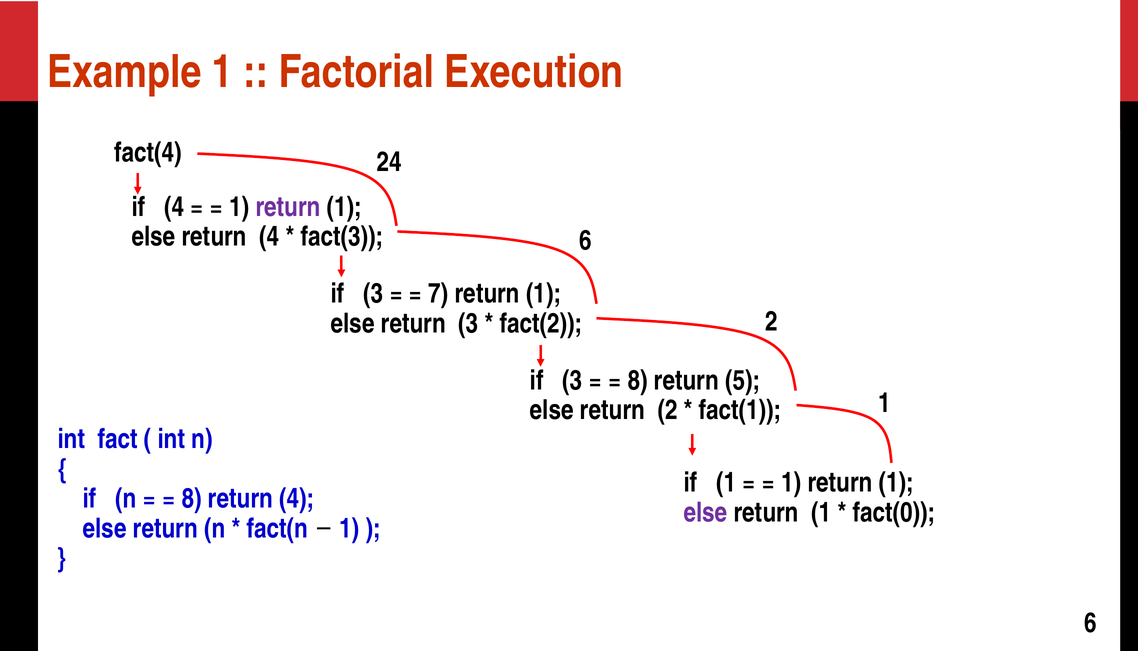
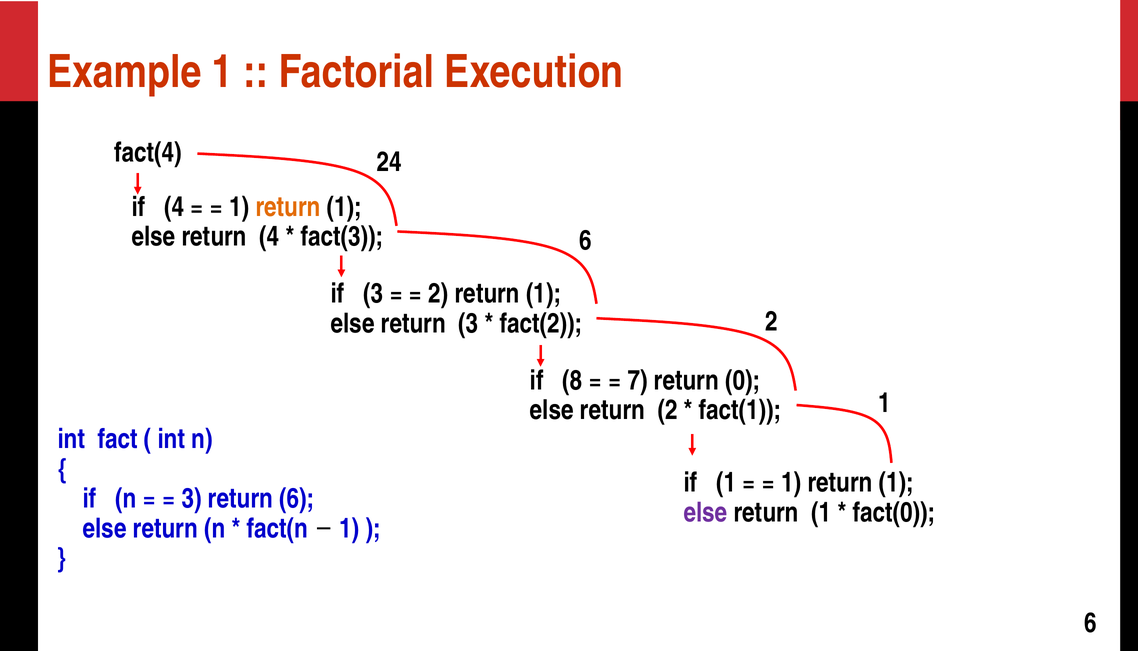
return colour: purple -> orange (288, 207)
7: 7 -> 2 (438, 293)
3: 3 -> 8 (572, 380)
8: 8 -> 7 (638, 380)
5: 5 -> 0 (743, 380)
8: 8 -> 3 (192, 498)
4: 4 -> 6 (297, 498)
